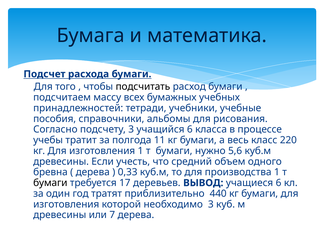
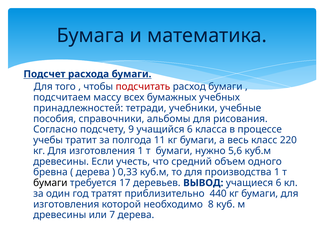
подсчитать colour: black -> red (143, 87)
подсчету 3: 3 -> 9 (131, 129)
необходимо 3: 3 -> 8 (211, 204)
